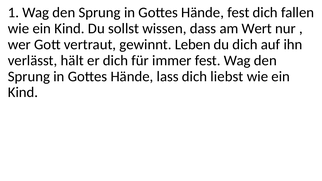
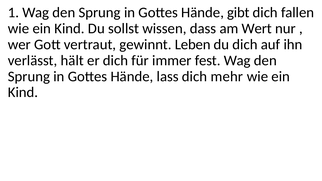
Hände fest: fest -> gibt (238, 13)
liebst: liebst -> mehr (227, 76)
